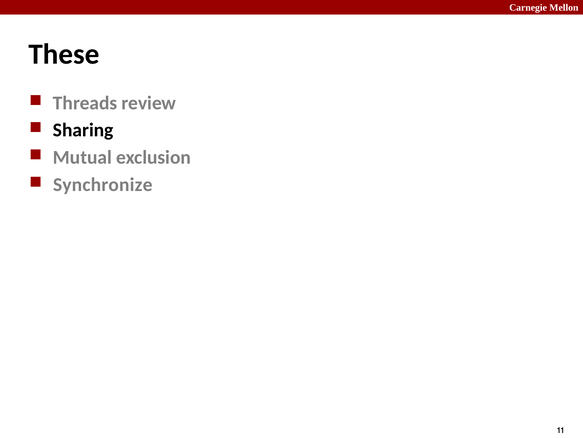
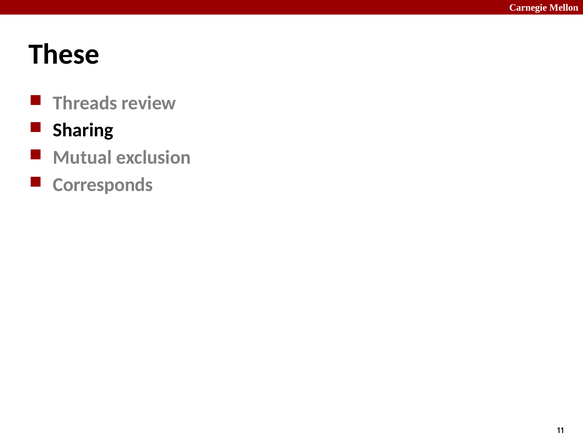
Synchronize: Synchronize -> Corresponds (103, 184)
